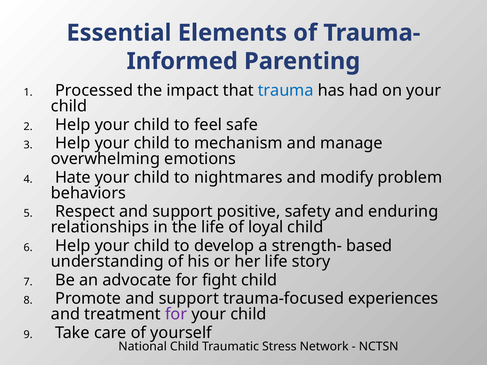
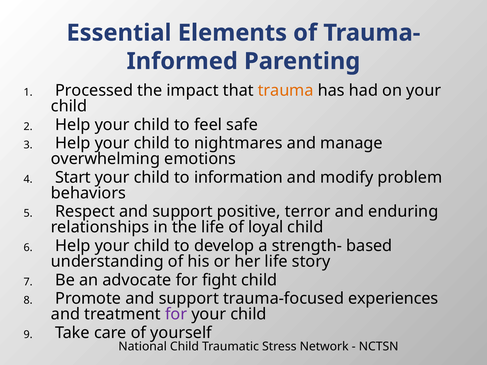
trauma colour: blue -> orange (286, 91)
mechanism: mechanism -> nightmares (238, 143)
Hate: Hate -> Start (73, 178)
nightmares: nightmares -> information (238, 178)
safety: safety -> terror (308, 212)
